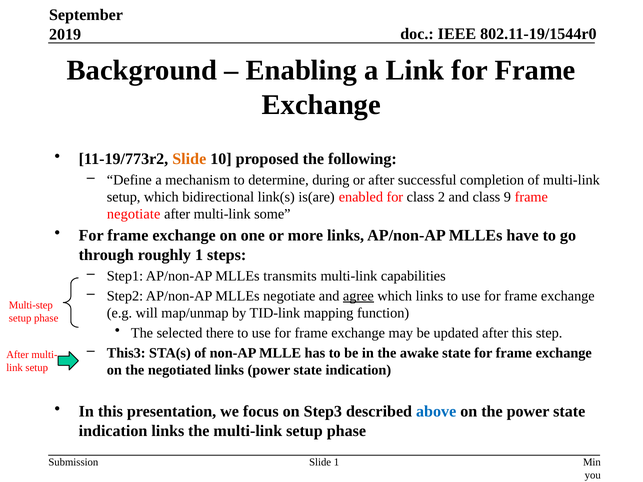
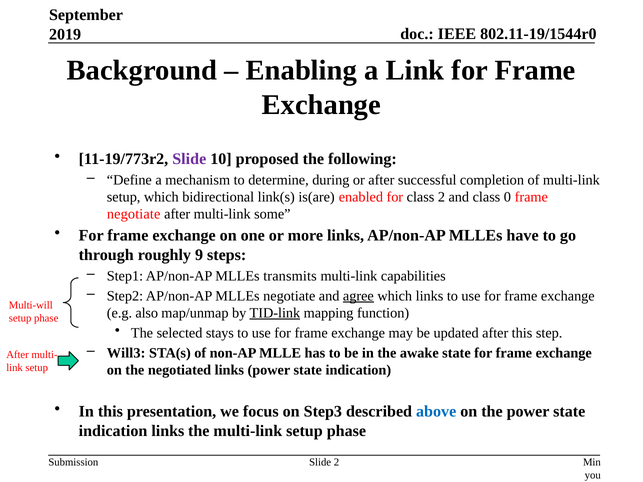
Slide colour: orange -> purple (189, 159)
9: 9 -> 0 (507, 197)
roughly 1: 1 -> 9 (199, 255)
Multi-step: Multi-step -> Multi-will (31, 305)
will: will -> also (147, 313)
TID-link underline: none -> present (275, 313)
there: there -> stays (220, 333)
This3: This3 -> Will3 (126, 353)
Slide 1: 1 -> 2 (336, 463)
